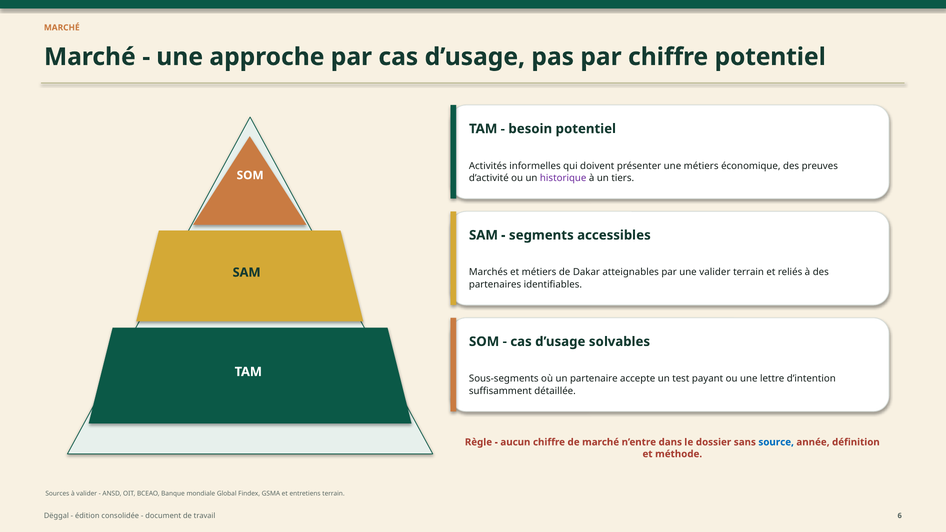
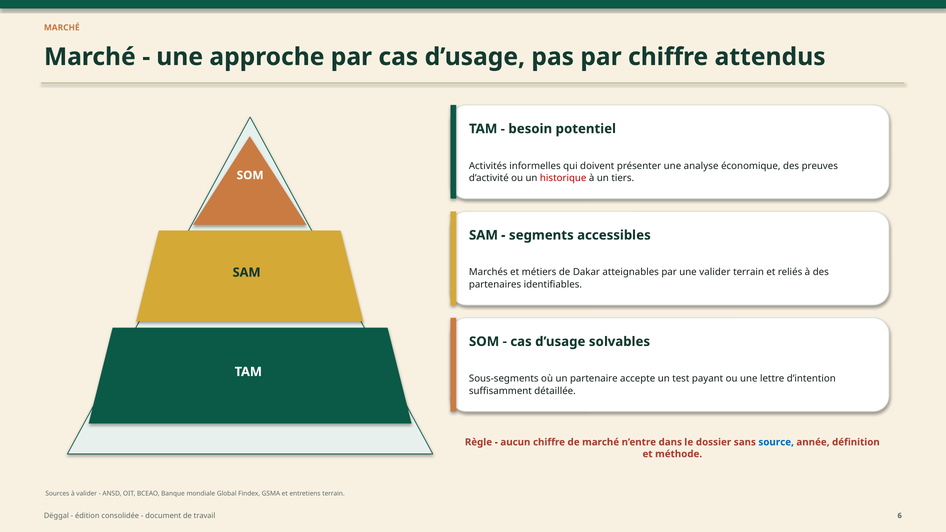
chiffre potentiel: potentiel -> attendus (770, 57)
une métiers: métiers -> analyse (701, 166)
historique colour: purple -> red (563, 178)
